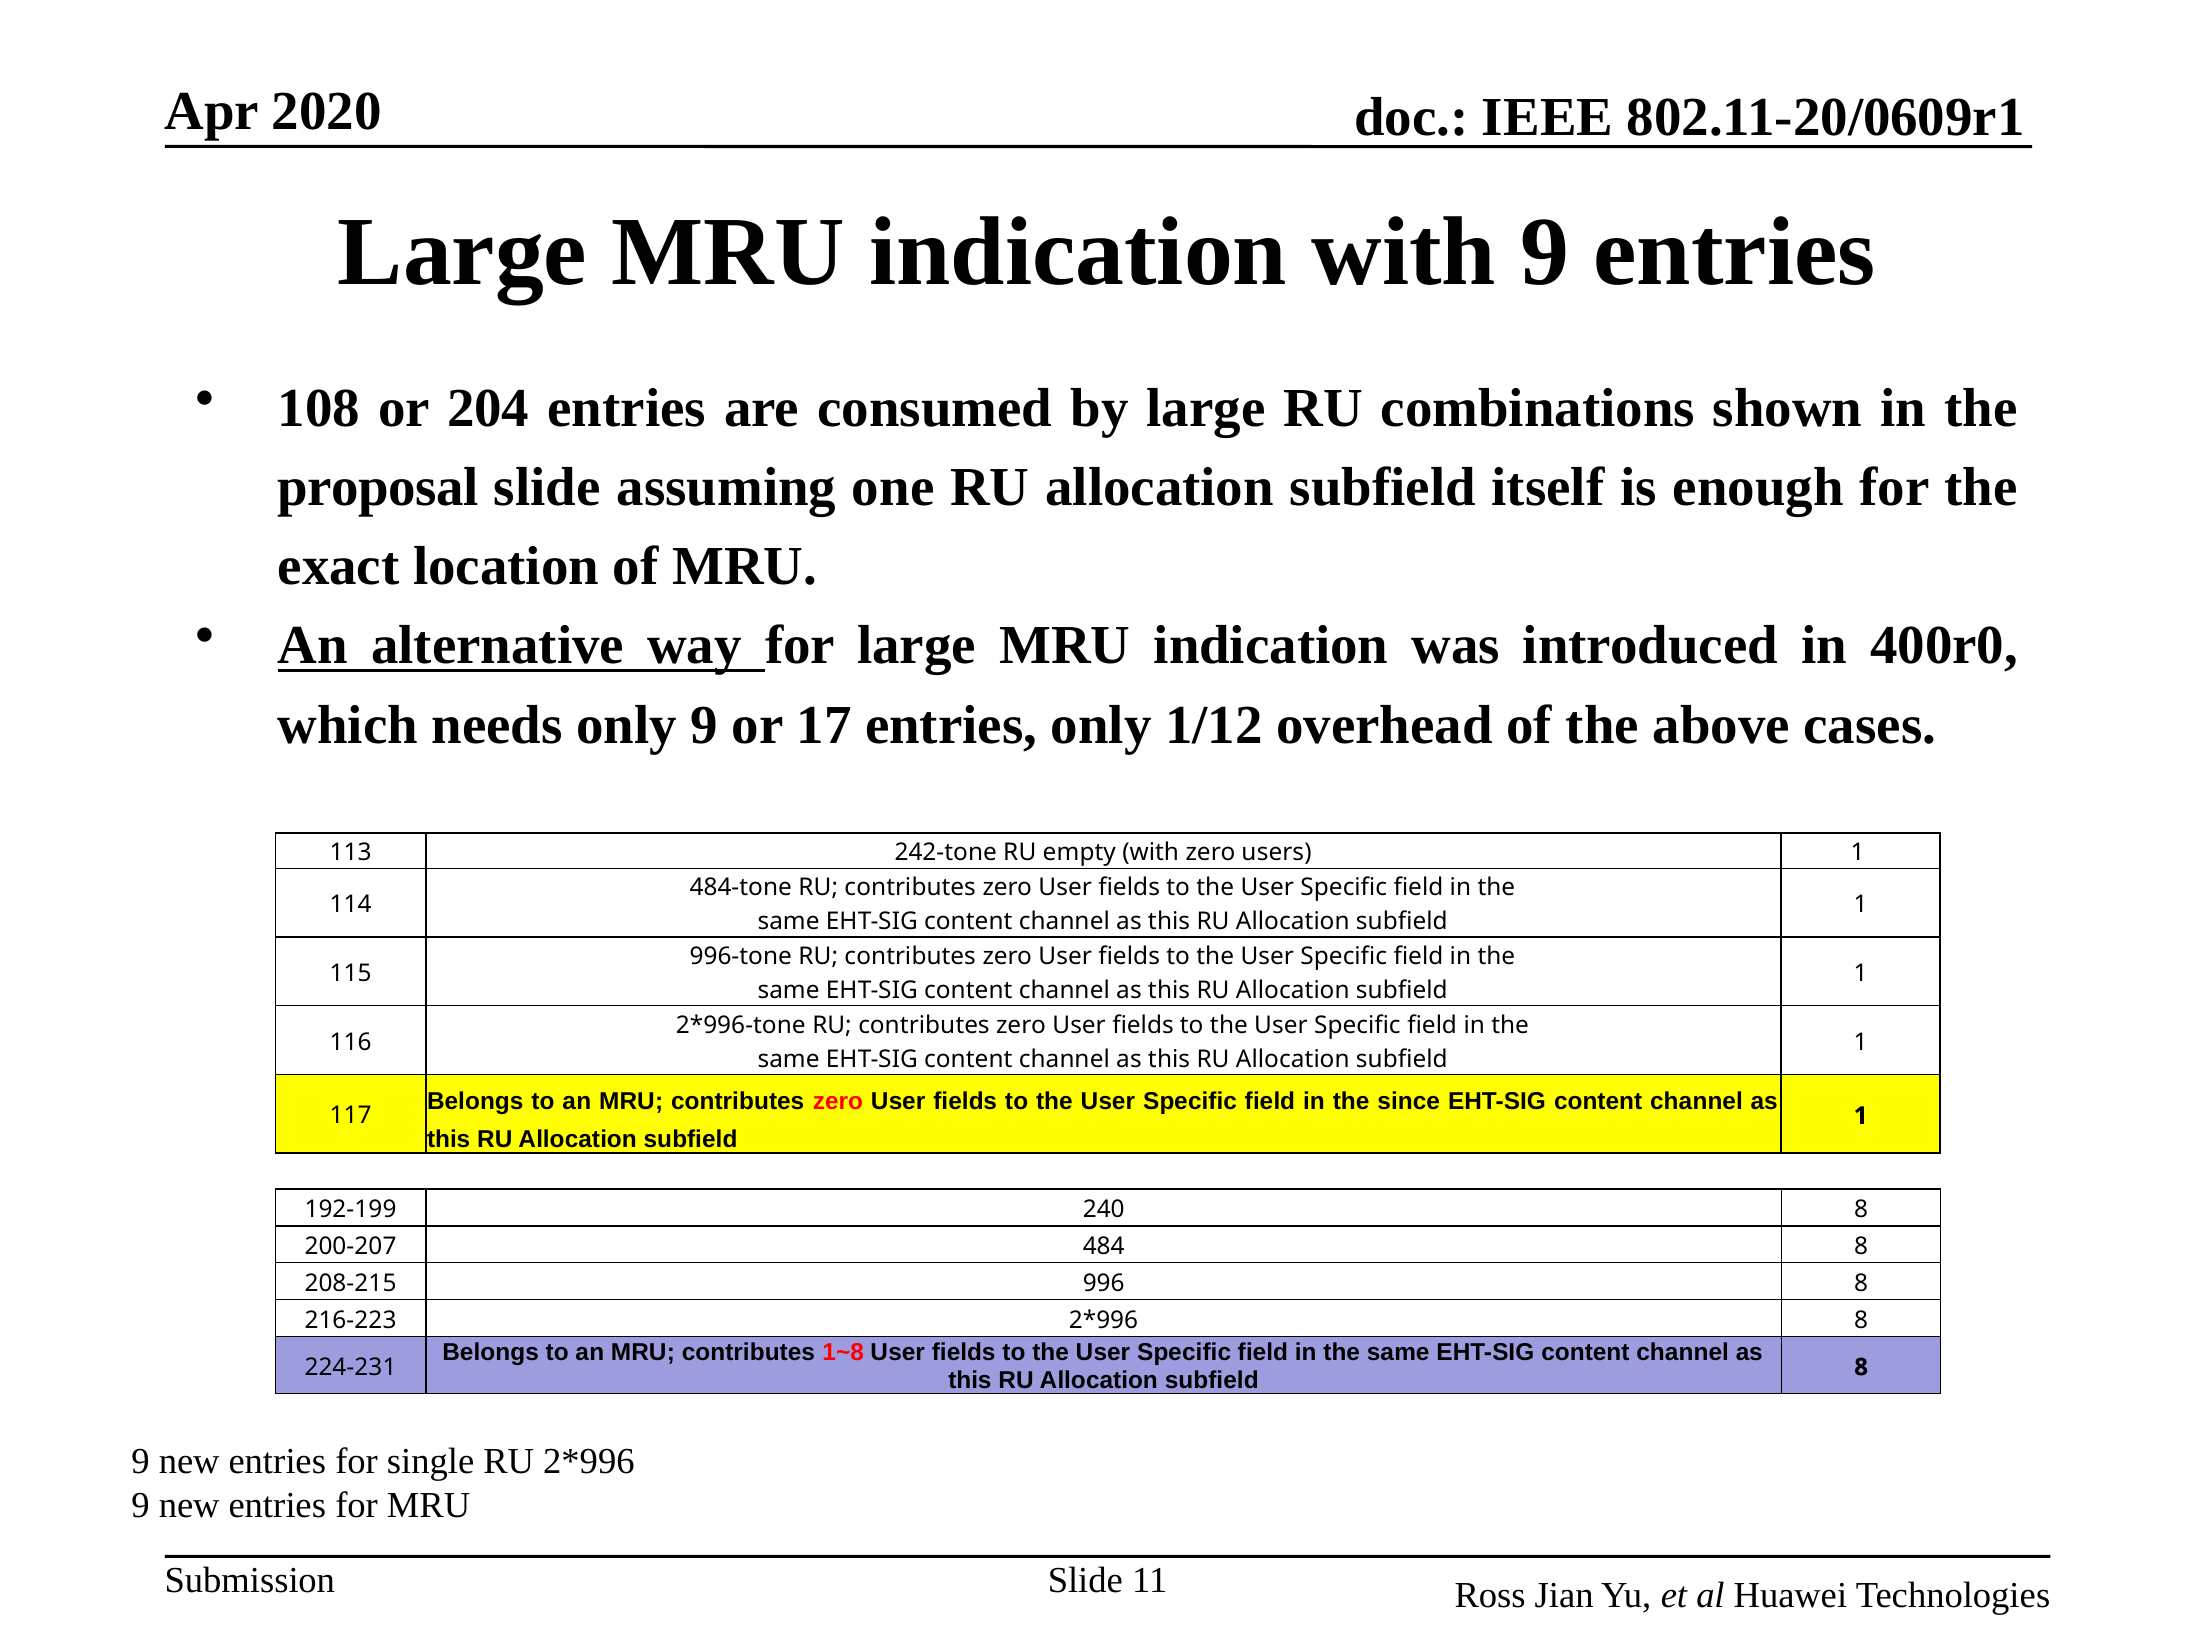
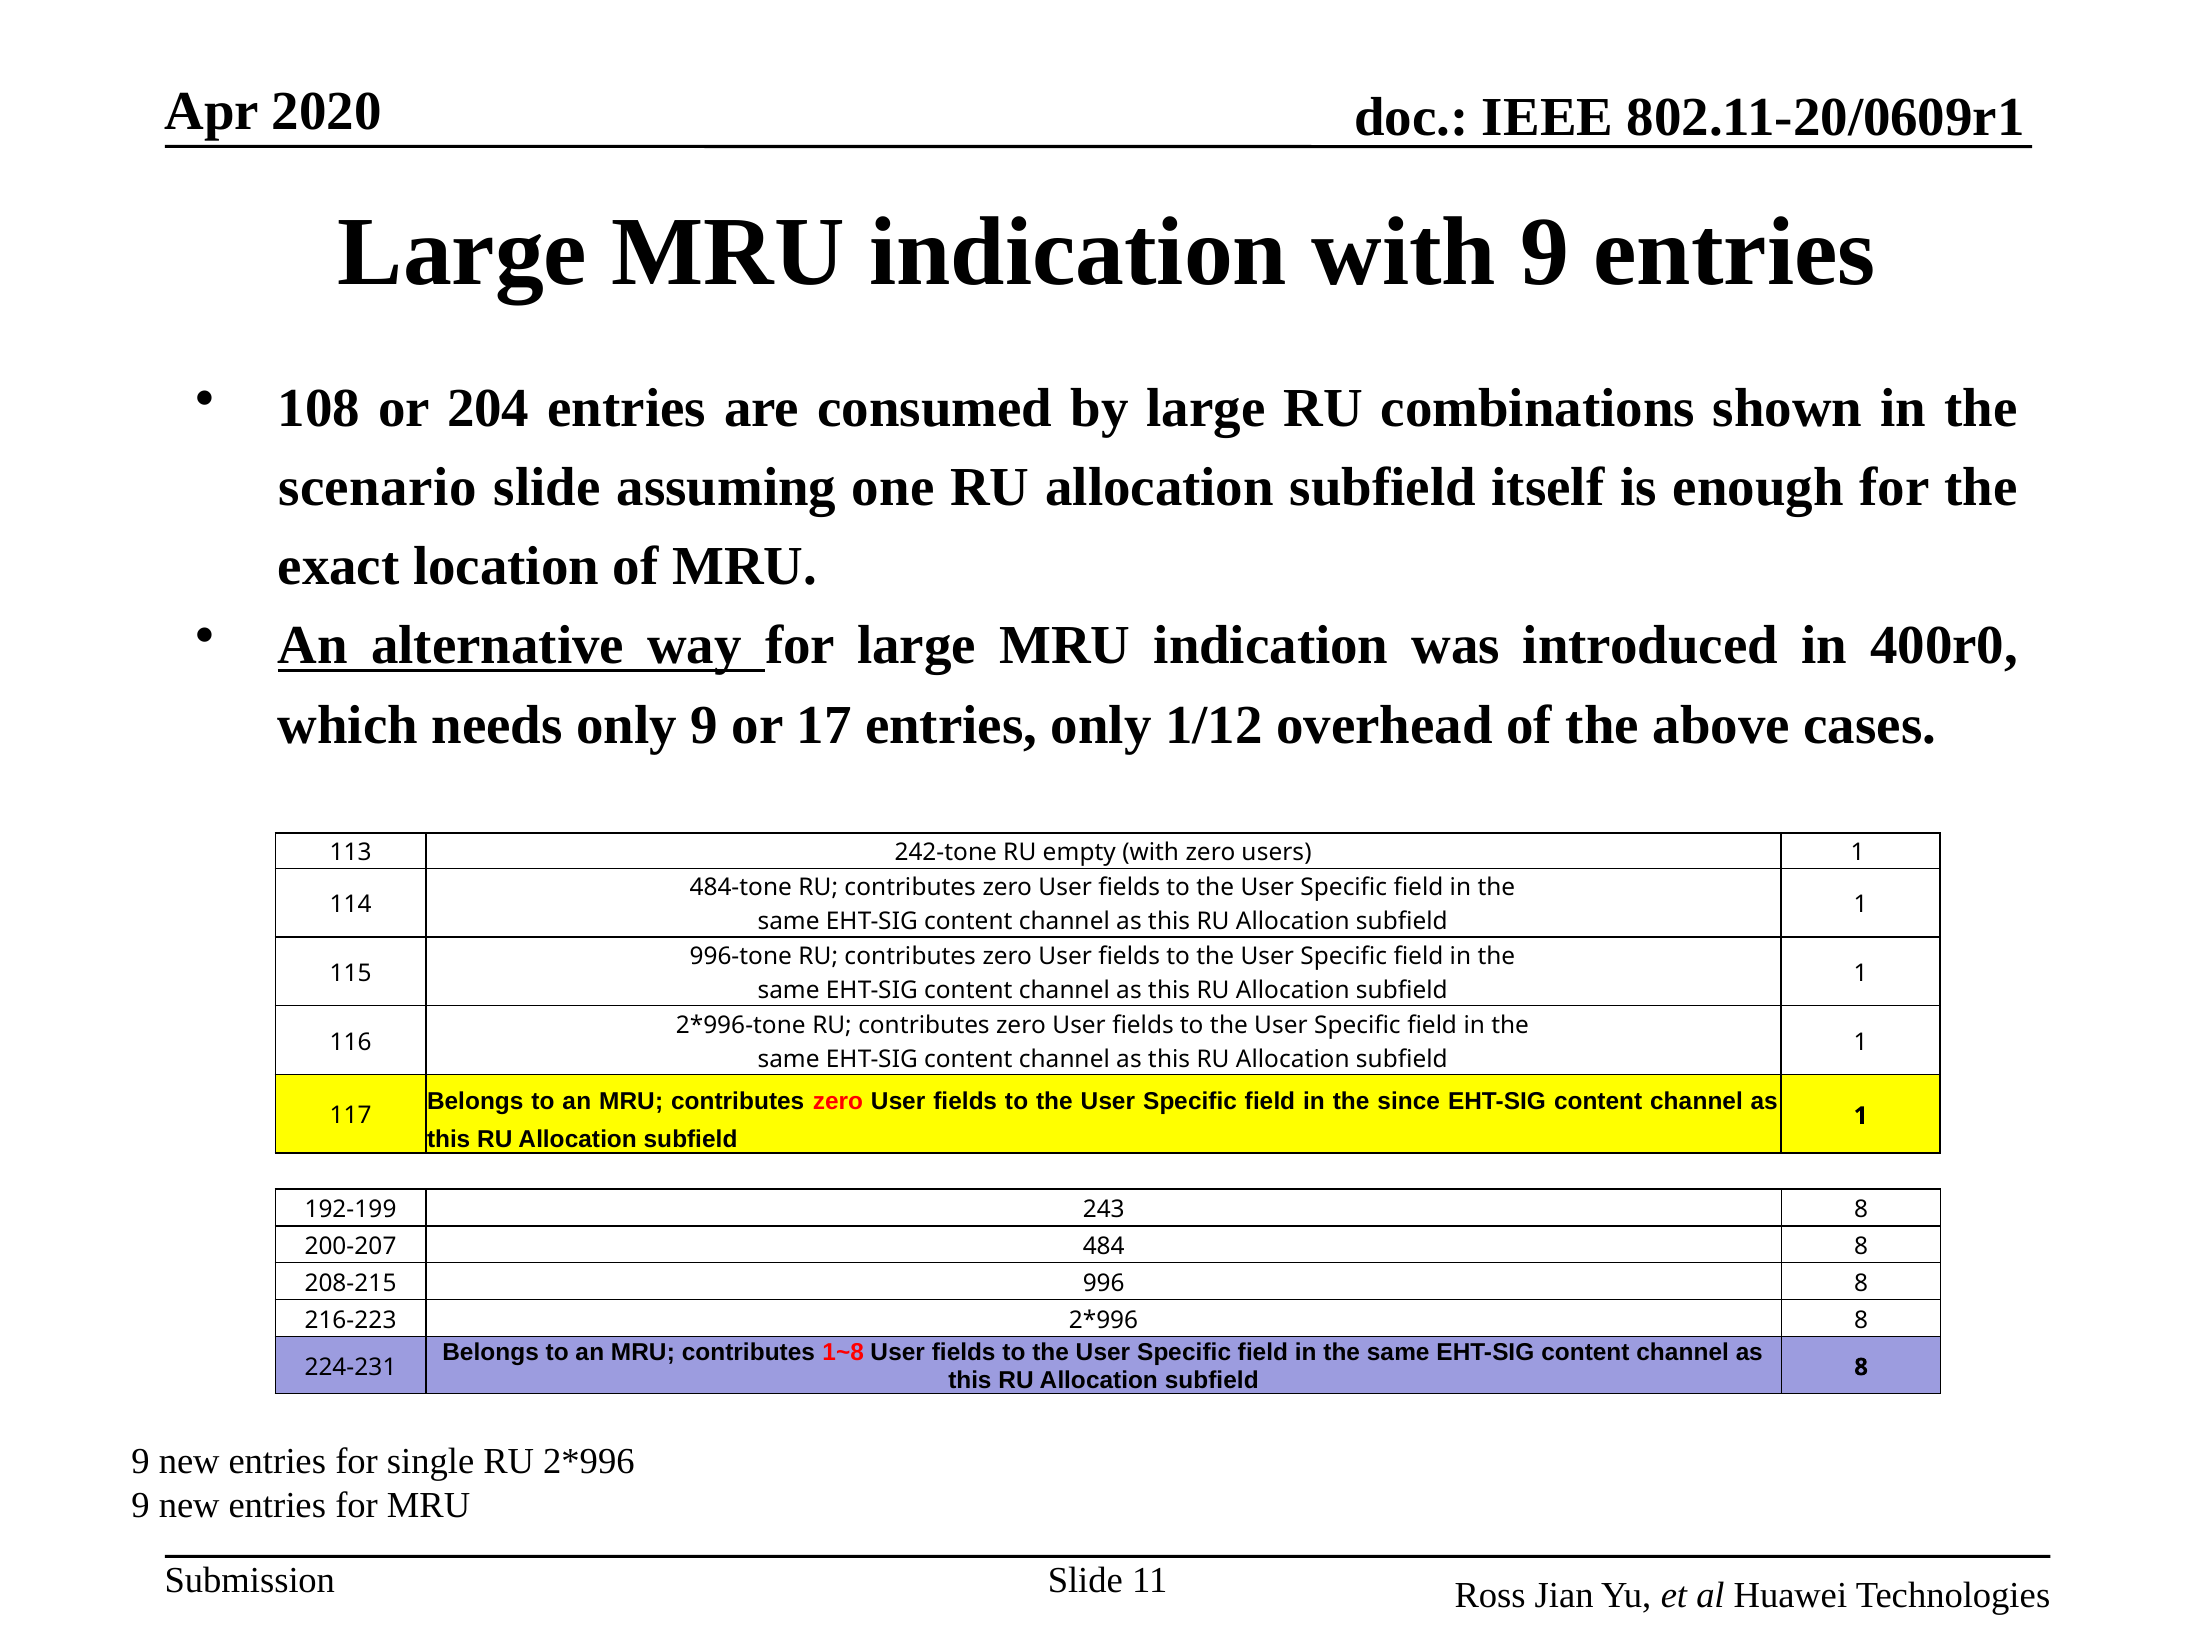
proposal: proposal -> scenario (378, 488)
240: 240 -> 243 (1104, 1209)
